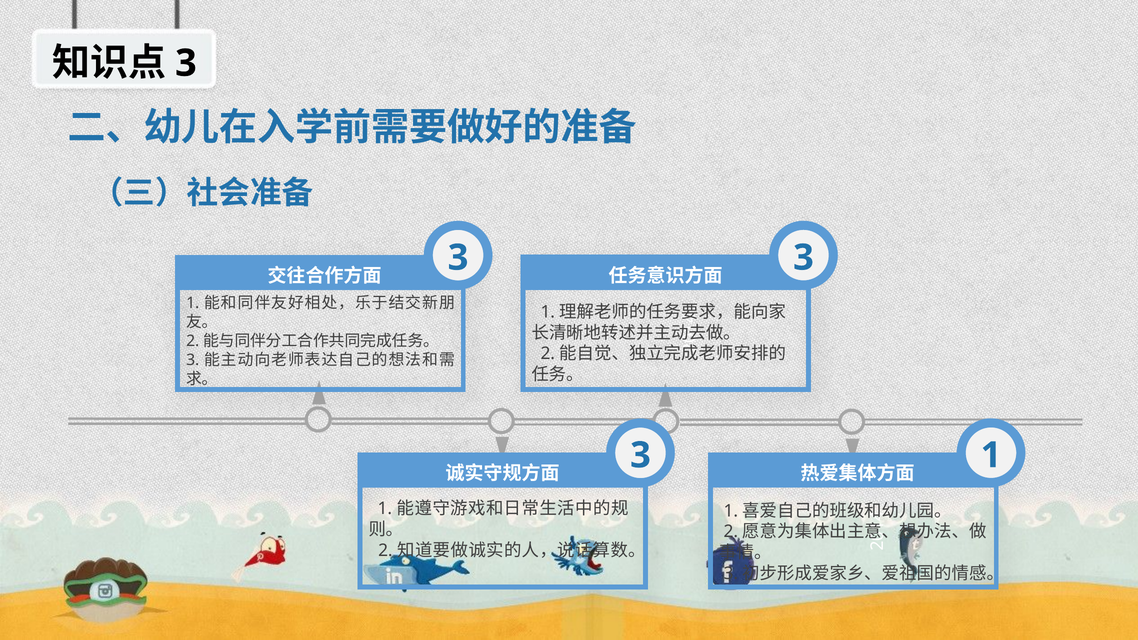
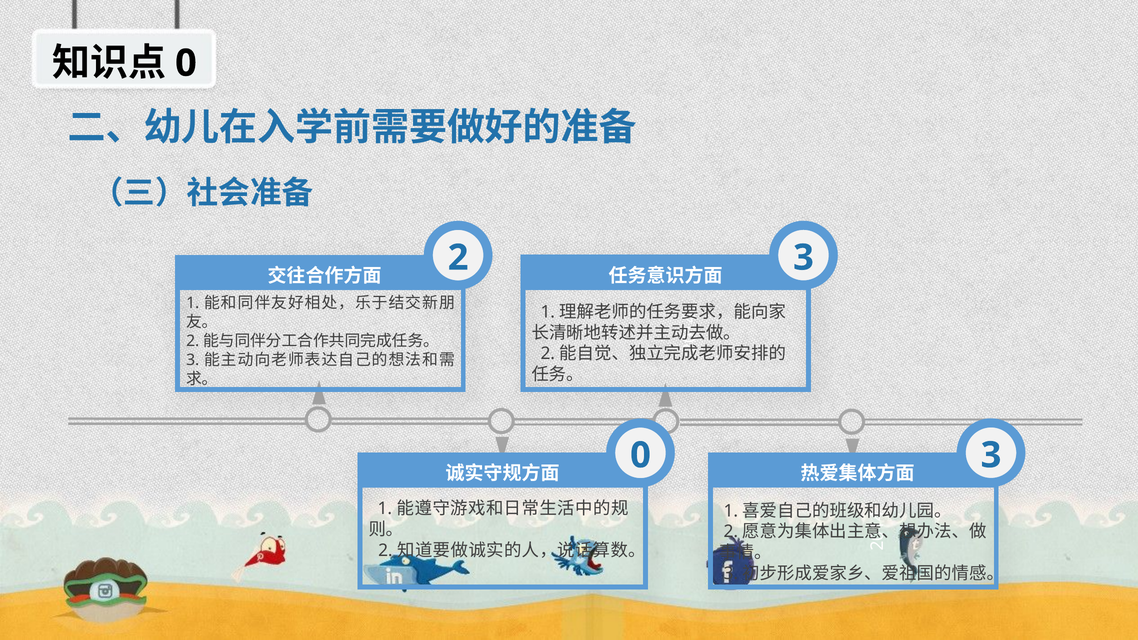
3: 3 -> 0 (186, 63)
3: 3 -> 2 (458, 258)
3: 3 -> 0 (641, 455)
1: 1 -> 3 (991, 455)
